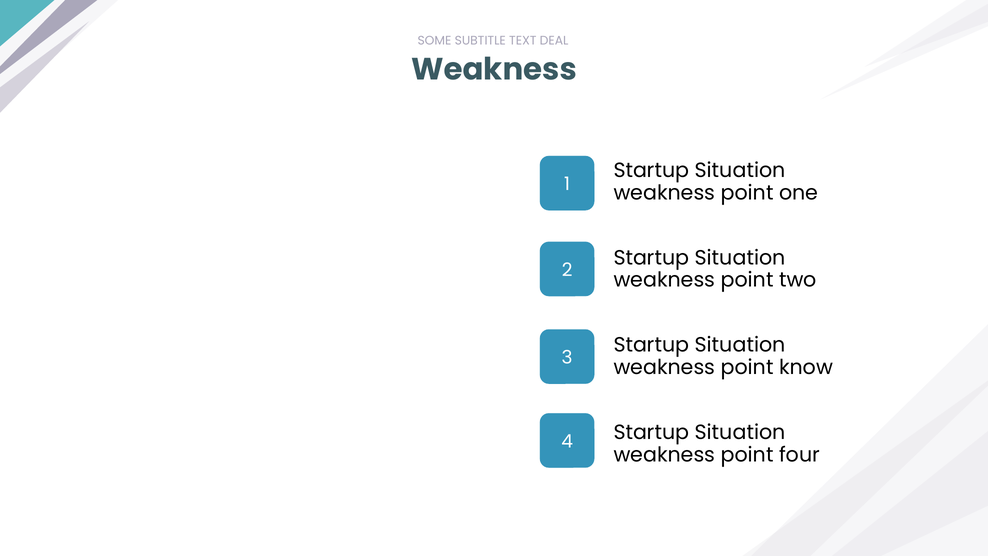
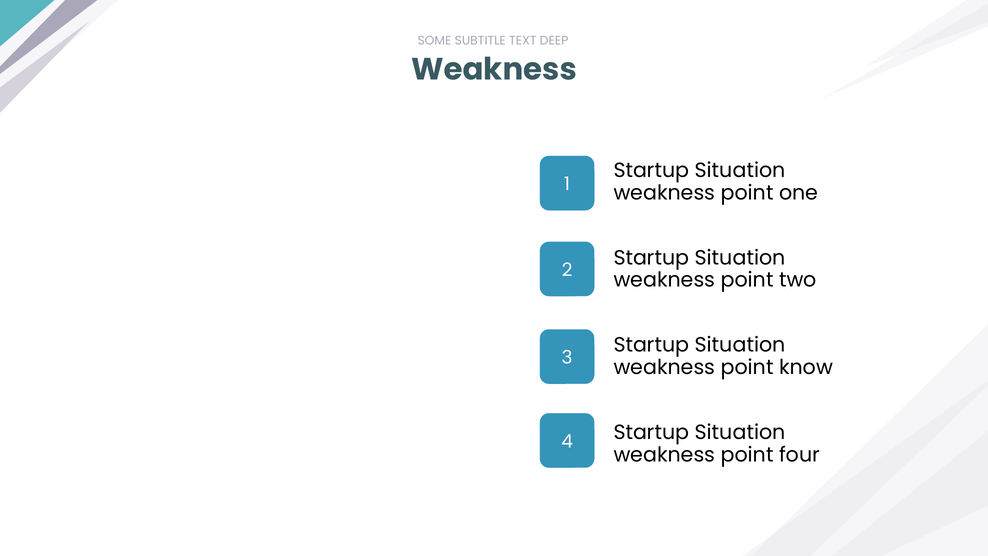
DEAL: DEAL -> DEEP (554, 40)
